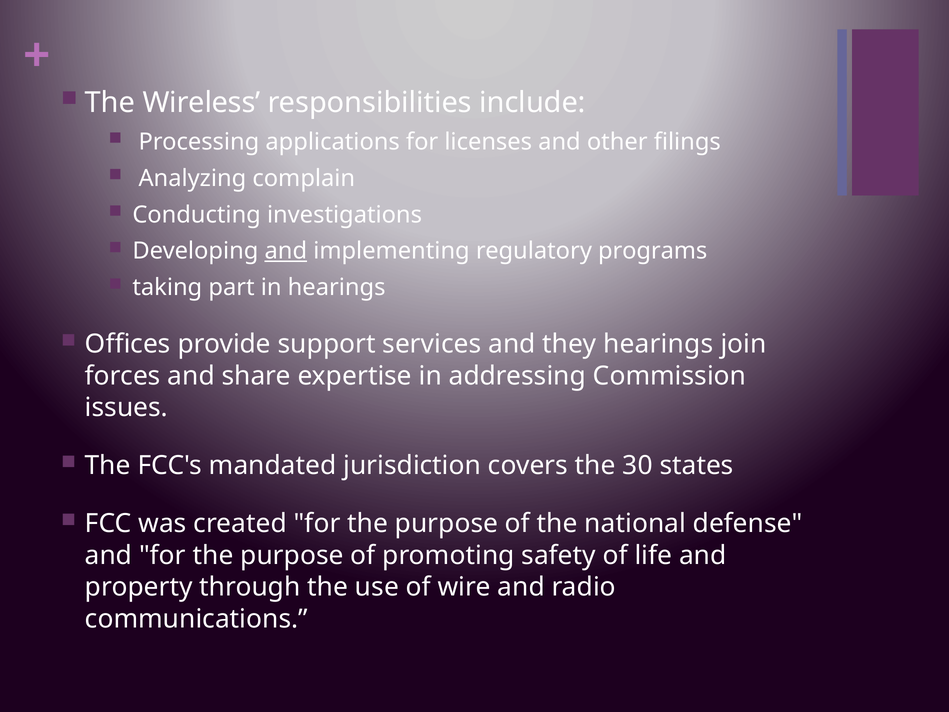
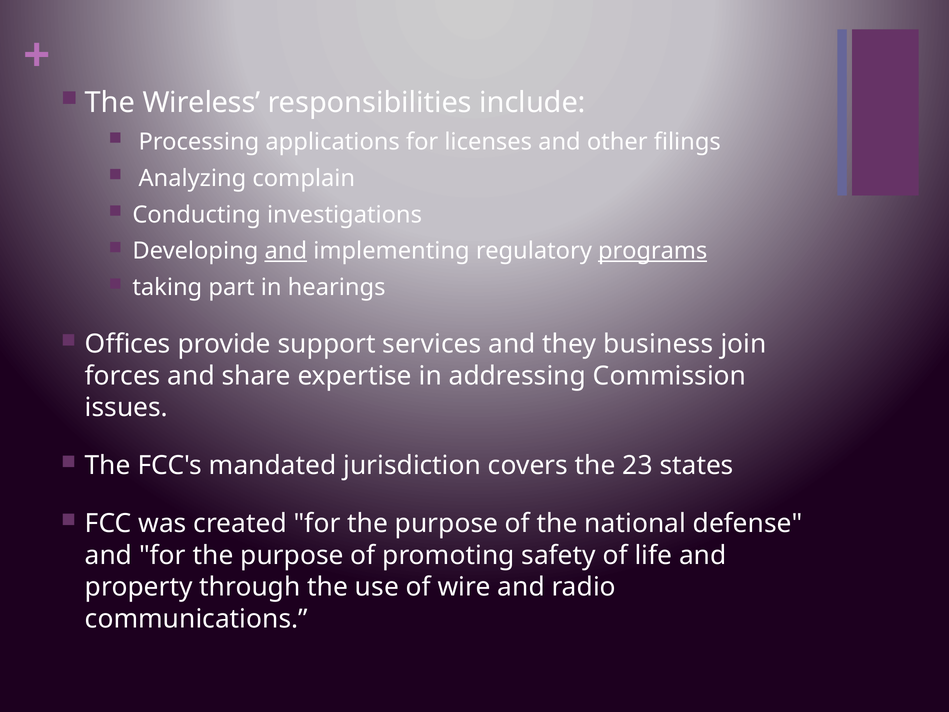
programs underline: none -> present (653, 251)
they hearings: hearings -> business (658, 344)
30: 30 -> 23 (638, 465)
